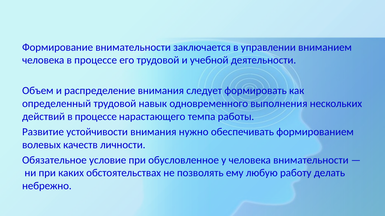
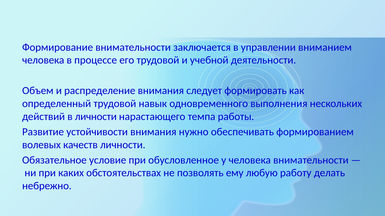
действий в процессе: процессе -> личности (96, 117)
